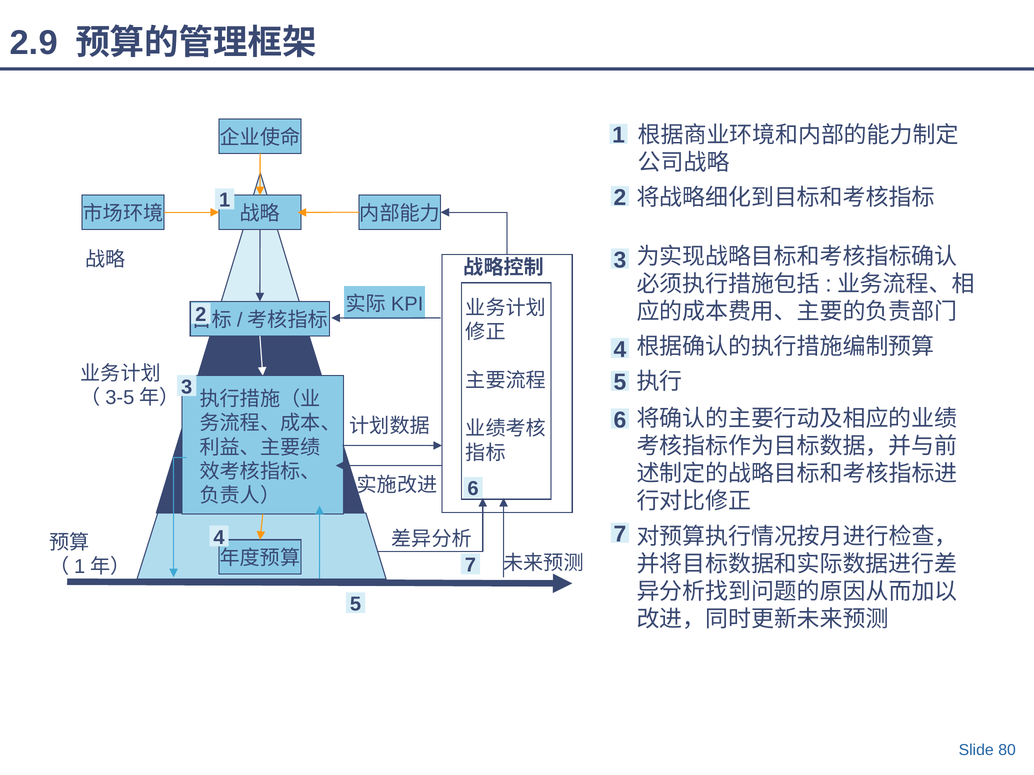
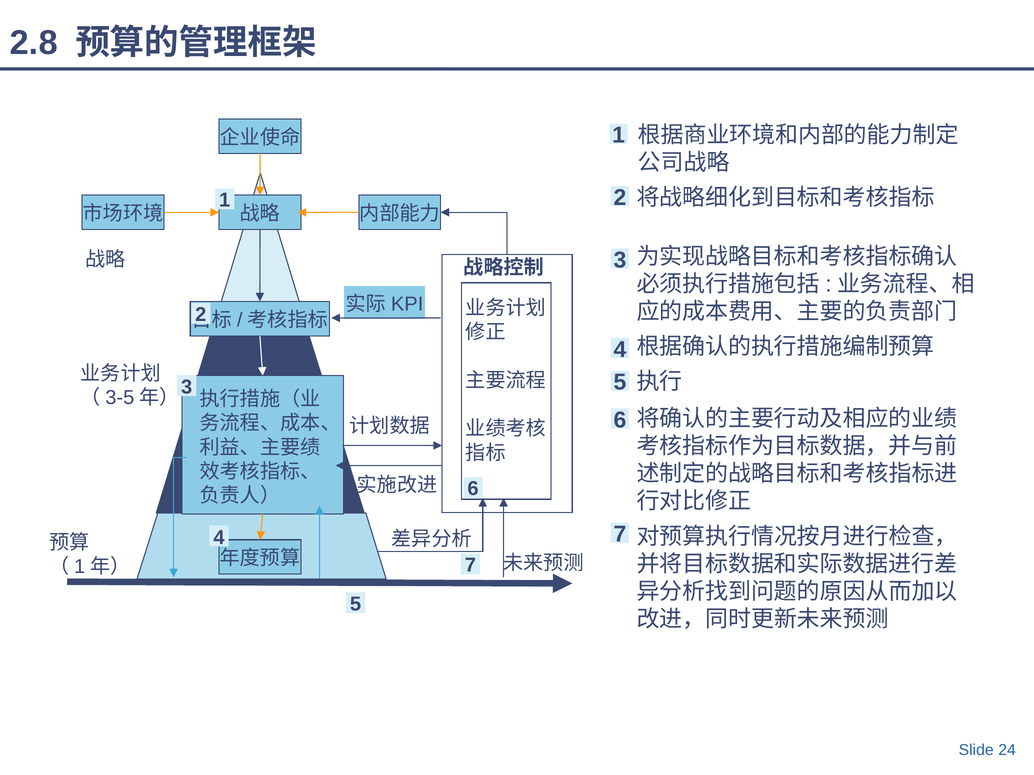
2.9: 2.9 -> 2.8 (34, 43)
80: 80 -> 24 (1007, 751)
